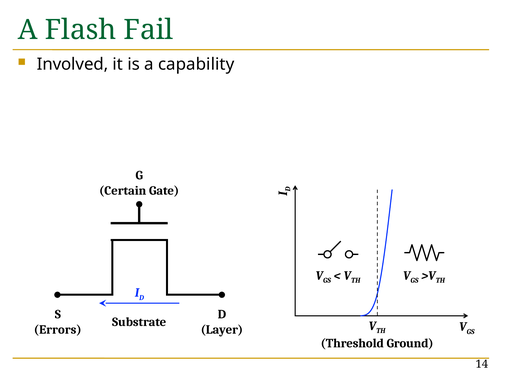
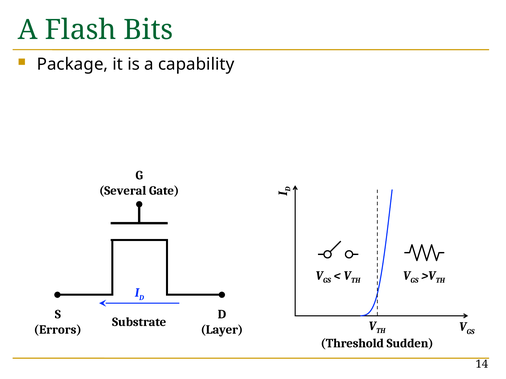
Fail: Fail -> Bits (148, 30)
Involved: Involved -> Package (72, 64)
Certain: Certain -> Several (123, 191)
Ground: Ground -> Sudden (410, 344)
